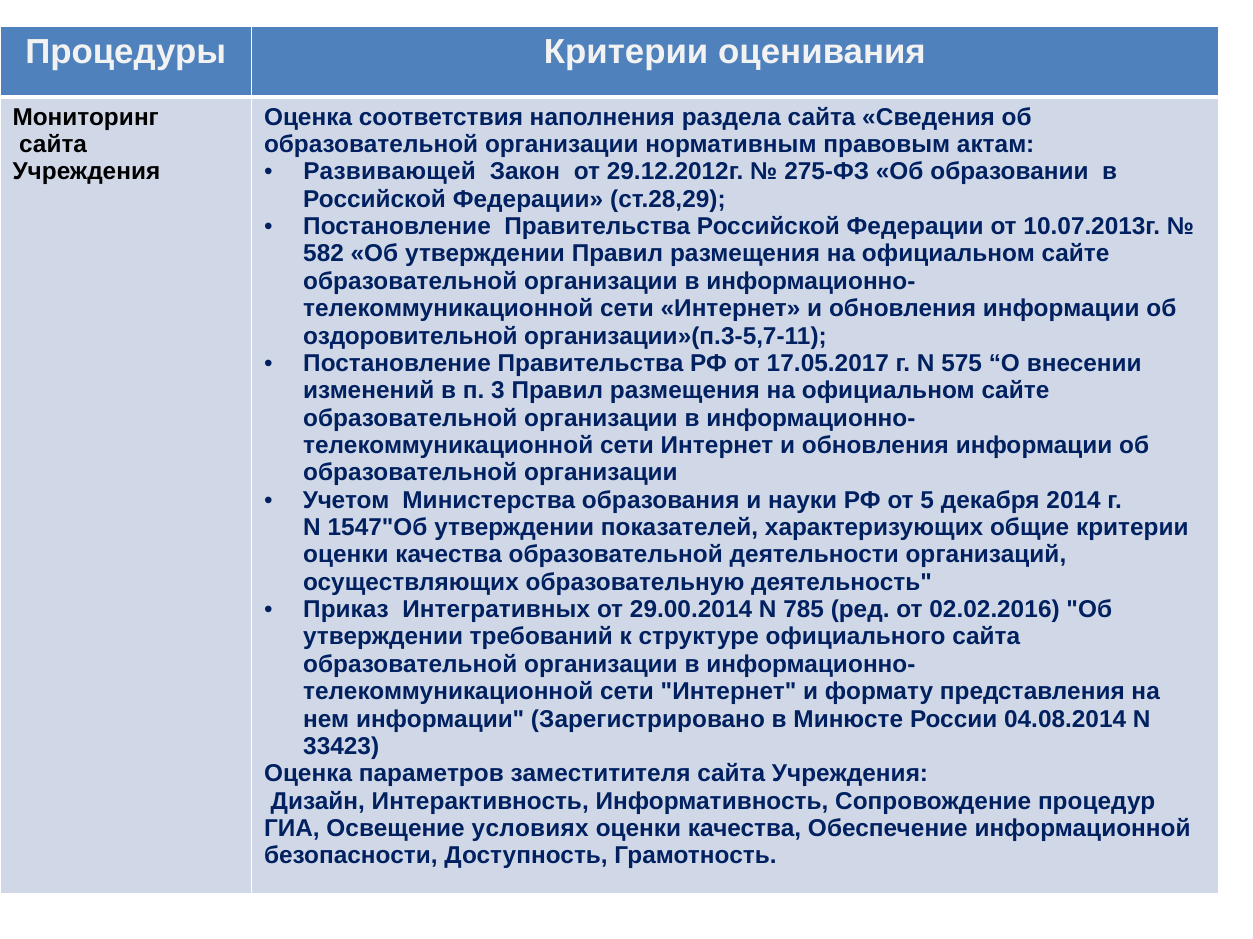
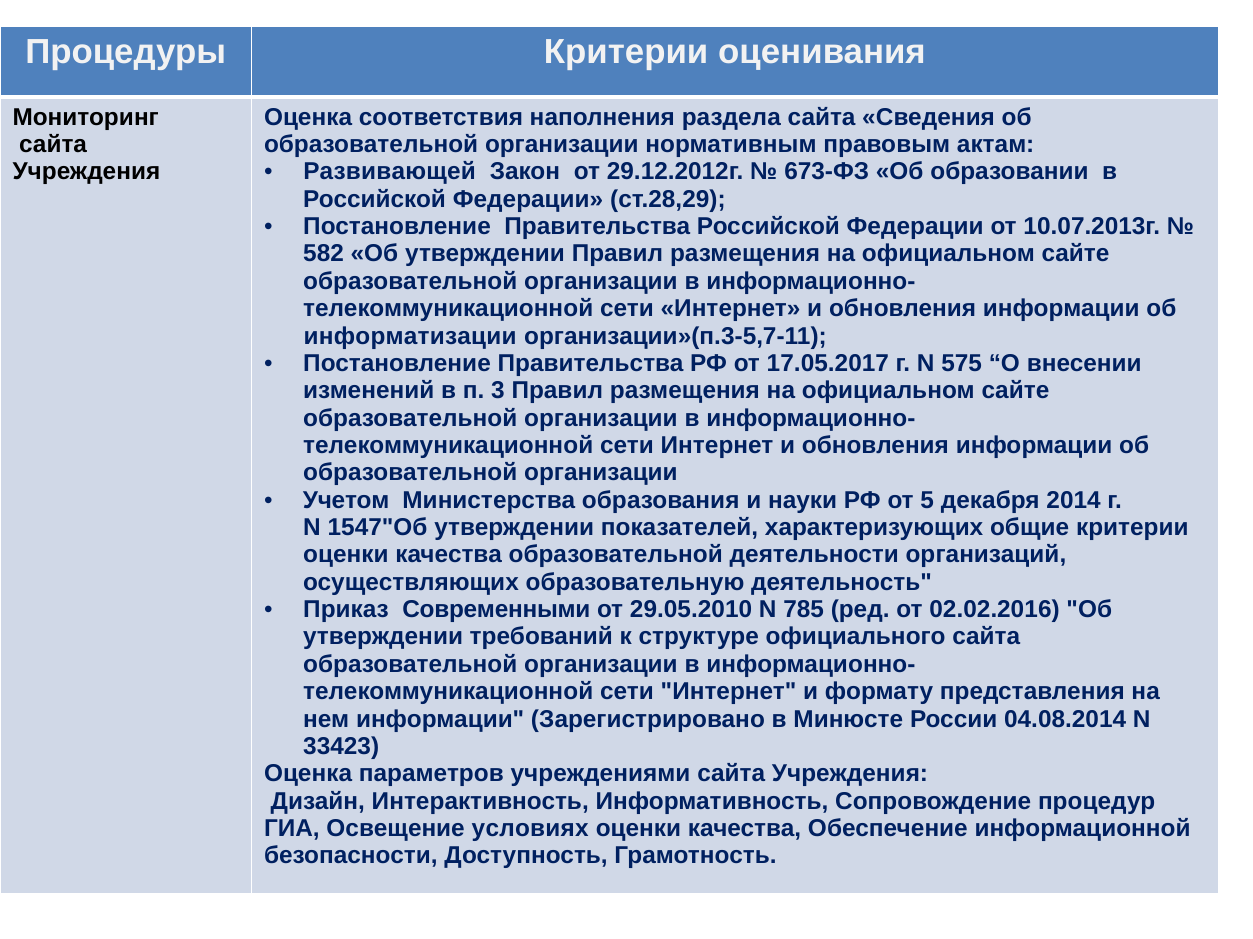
275-ФЗ: 275-ФЗ -> 673-ФЗ (827, 172)
оздоровительной: оздоровительной -> информатизации (410, 336)
Интегративных: Интегративных -> Современными (496, 610)
29.00.2014: 29.00.2014 -> 29.05.2010 (691, 610)
заместитителя: заместитителя -> учреждениями (600, 774)
